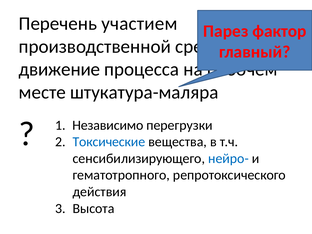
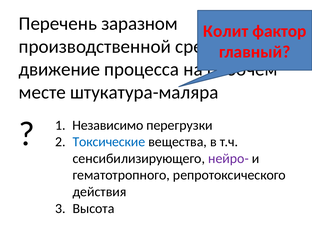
участием: участием -> заразном (140, 24)
Парез: Парез -> Колит (226, 31)
нейро- colour: blue -> purple (228, 158)
